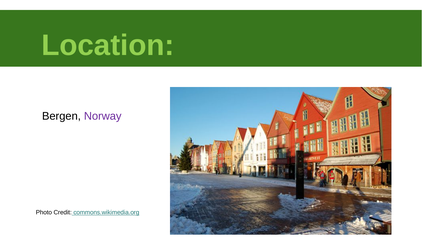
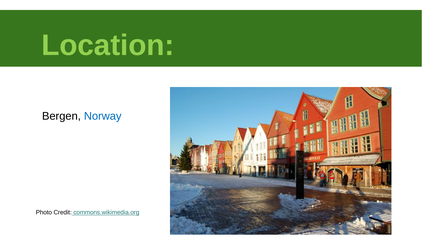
Norway colour: purple -> blue (103, 116)
